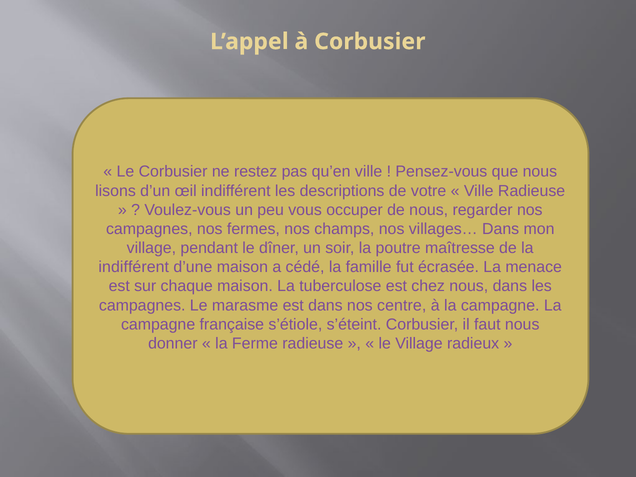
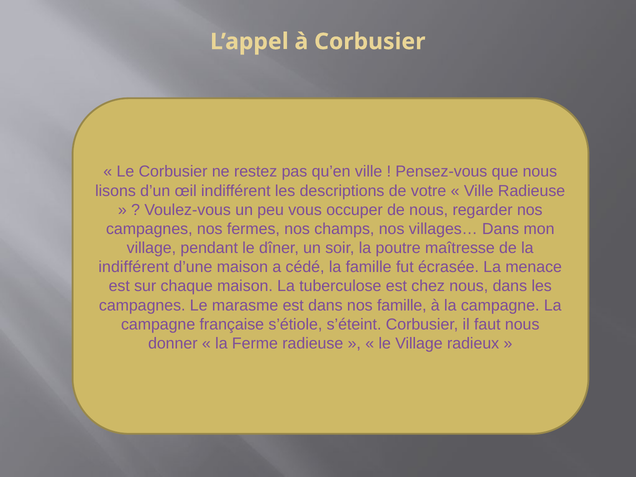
nos centre: centre -> famille (402, 305)
